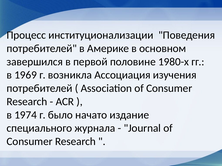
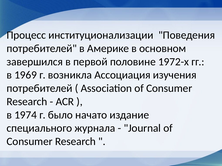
1980-х: 1980-х -> 1972-х (174, 62)
